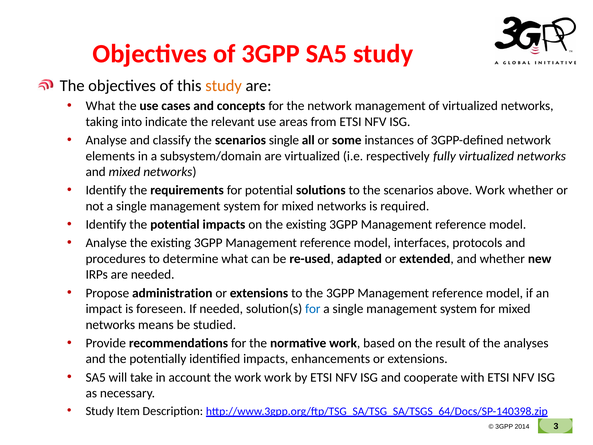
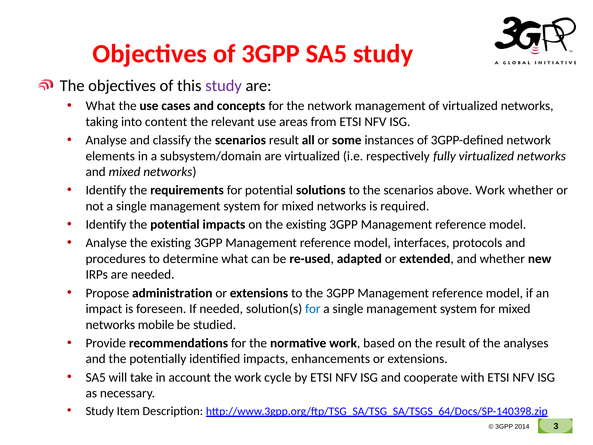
study colour: orange -> purple (224, 86)
indicate: indicate -> content (166, 122)
scenarios single: single -> result (284, 140)
means: means -> mobile (156, 325)
work work: work -> cycle (278, 377)
